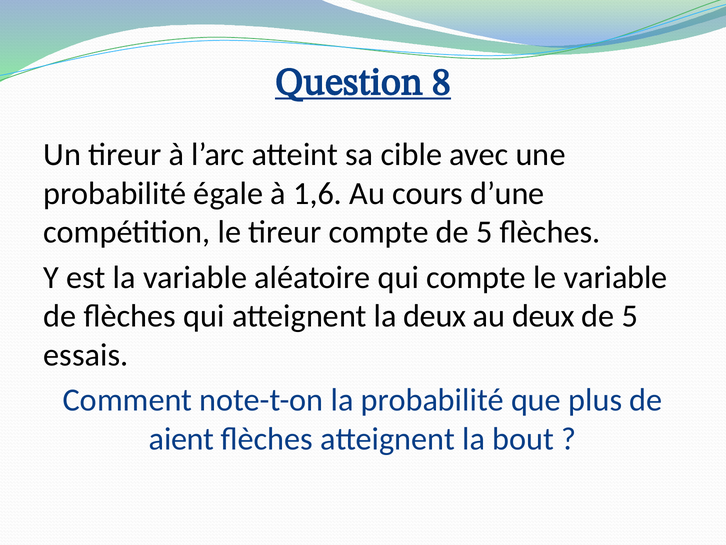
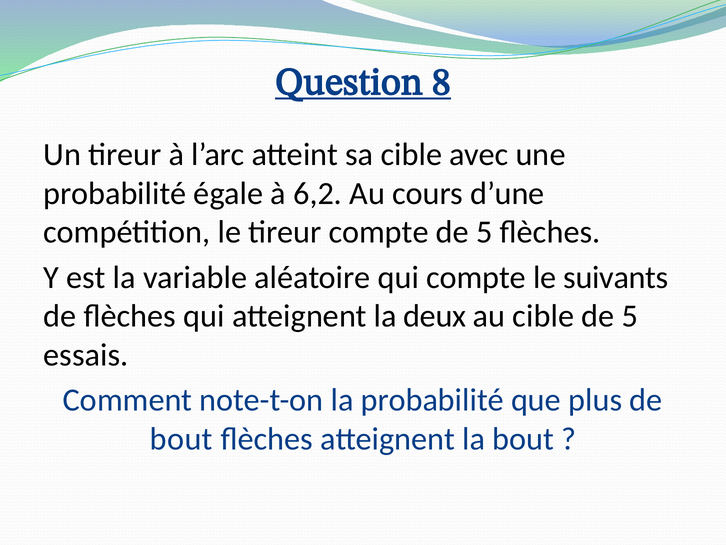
1,6: 1,6 -> 6,2 (318, 193)
le variable: variable -> suivants (616, 277)
au deux: deux -> cible (543, 316)
aient: aient -> bout (181, 438)
